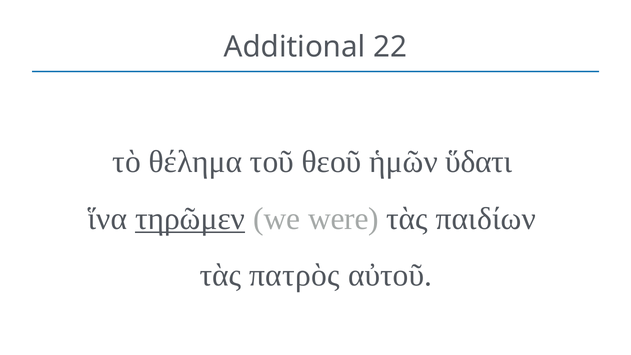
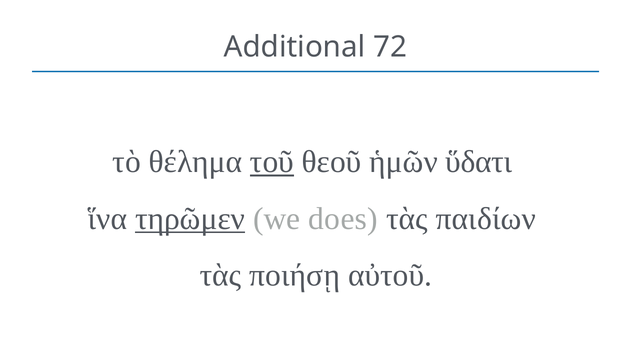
22: 22 -> 72 (390, 47)
τοῦ underline: none -> present (272, 162)
were: were -> does (343, 219)
πατρὸς: πατρὸς -> ποιήσῃ (295, 275)
